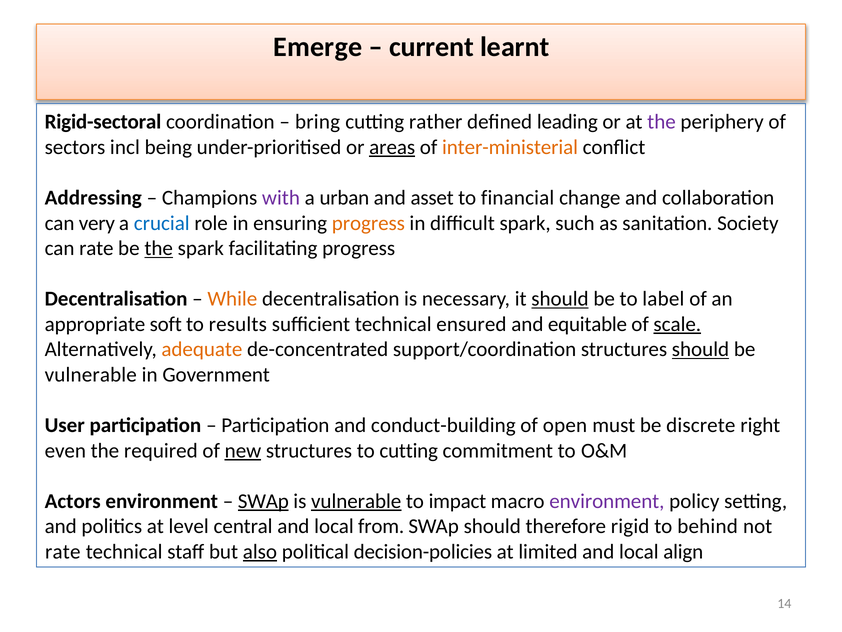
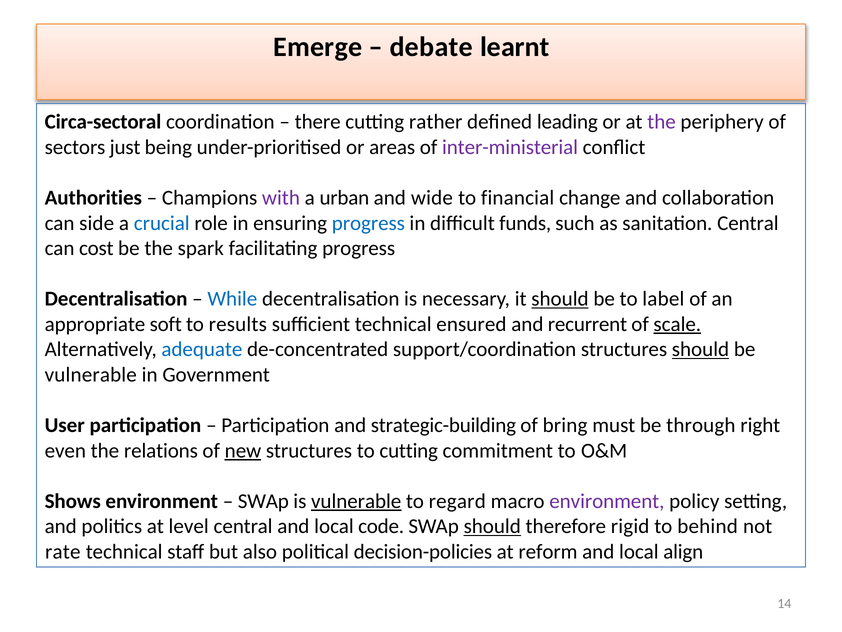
current: current -> debate (431, 47)
Rigid-sectoral: Rigid-sectoral -> Circa-sectoral (103, 122)
bring: bring -> there (318, 122)
incl: incl -> just (125, 147)
areas underline: present -> none (392, 147)
inter-ministerial colour: orange -> purple (510, 147)
Addressing: Addressing -> Authorities (93, 198)
asset: asset -> wide (432, 198)
very: very -> side (97, 223)
progress colour: orange -> blue (368, 223)
difficult spark: spark -> funds (525, 223)
sanitation Society: Society -> Central (748, 223)
can rate: rate -> cost (96, 248)
the underline: present -> none (159, 248)
While colour: orange -> blue (232, 299)
equitable: equitable -> recurrent (587, 324)
adequate colour: orange -> blue (202, 349)
conduct-building: conduct-building -> strategic-building (443, 425)
open: open -> bring (565, 425)
discrete: discrete -> through (701, 425)
required: required -> relations (161, 450)
Actors: Actors -> Shows (73, 501)
SWAp underline: present -> none (263, 501)
impact: impact -> regard (457, 501)
from: from -> code (381, 526)
should underline: none -> present (492, 526)
also underline: present -> none (260, 551)
limited: limited -> reform (548, 551)
